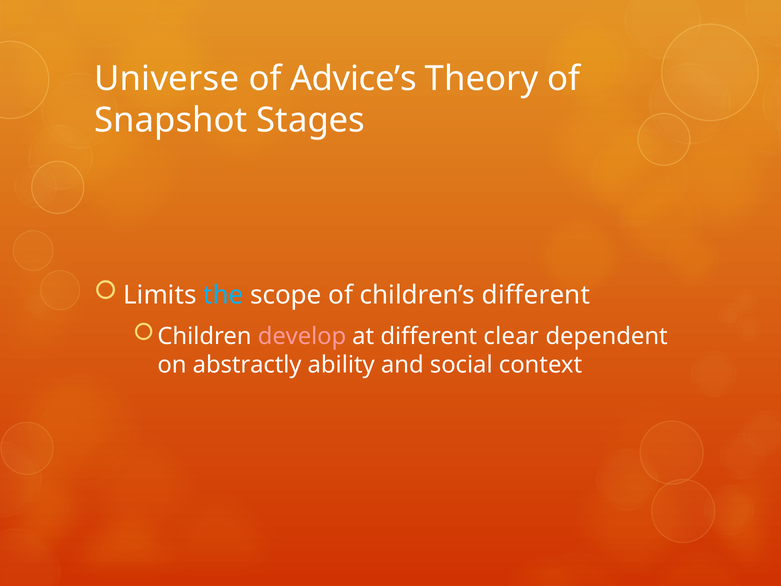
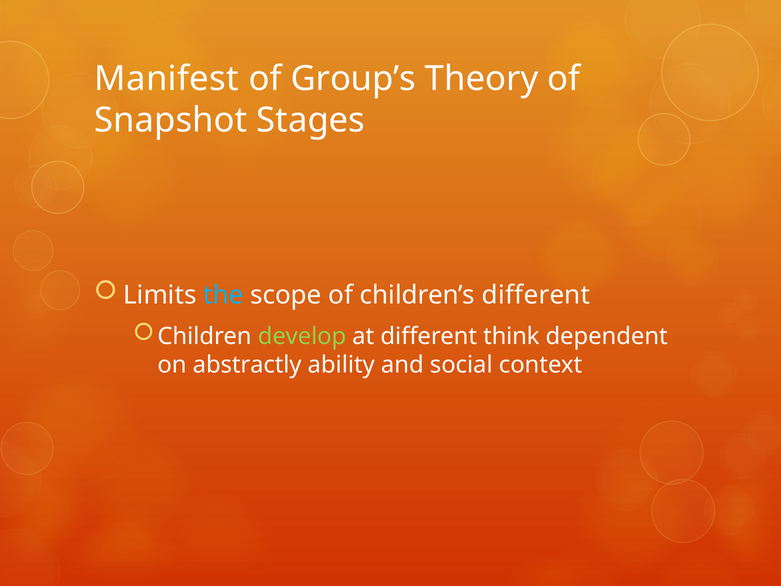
Universe: Universe -> Manifest (167, 79)
Advice’s: Advice’s -> Group’s (353, 79)
develop colour: pink -> light green (302, 336)
clear: clear -> think (511, 336)
